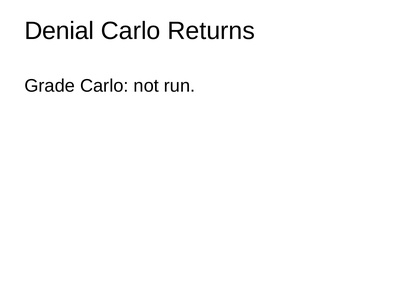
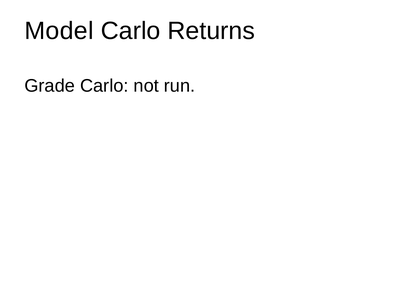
Denial: Denial -> Model (59, 31)
